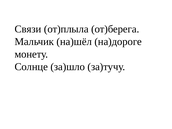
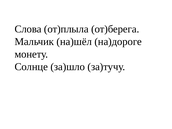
Связи: Связи -> Слова (28, 29)
